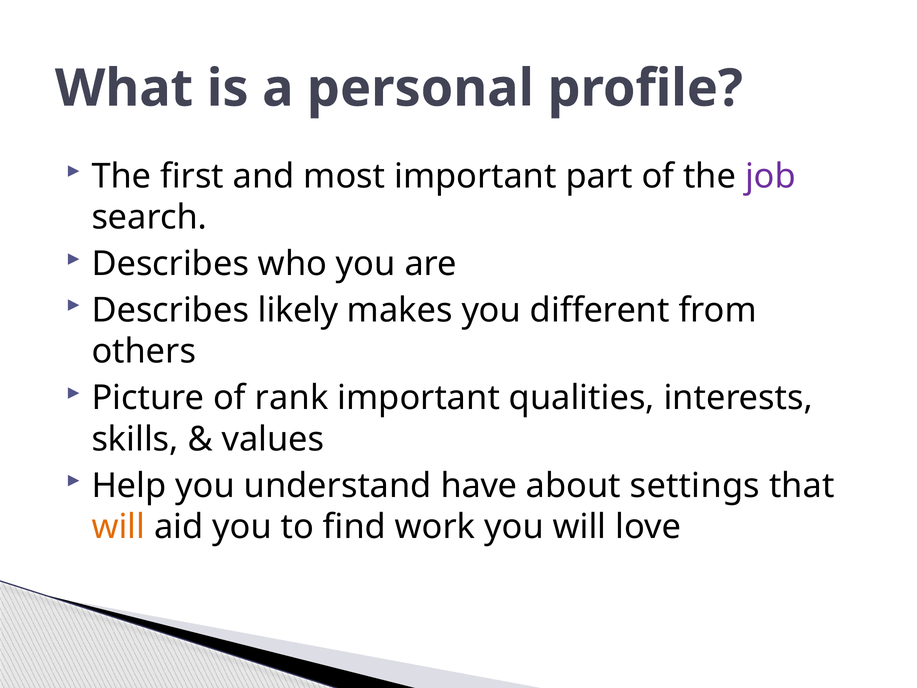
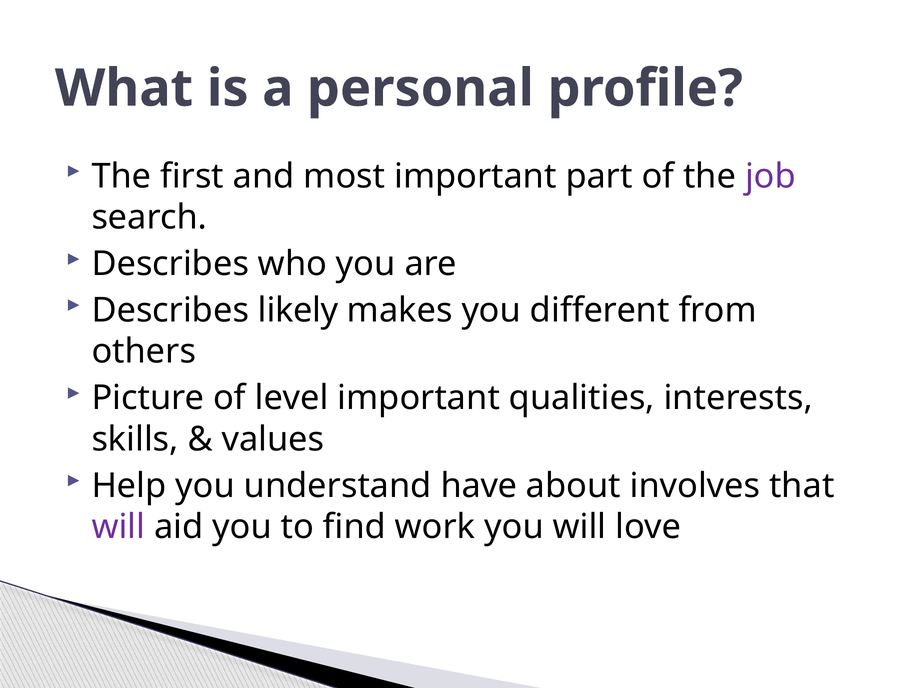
rank: rank -> level (292, 398)
settings: settings -> involves (695, 486)
will colour: orange -> purple (118, 527)
